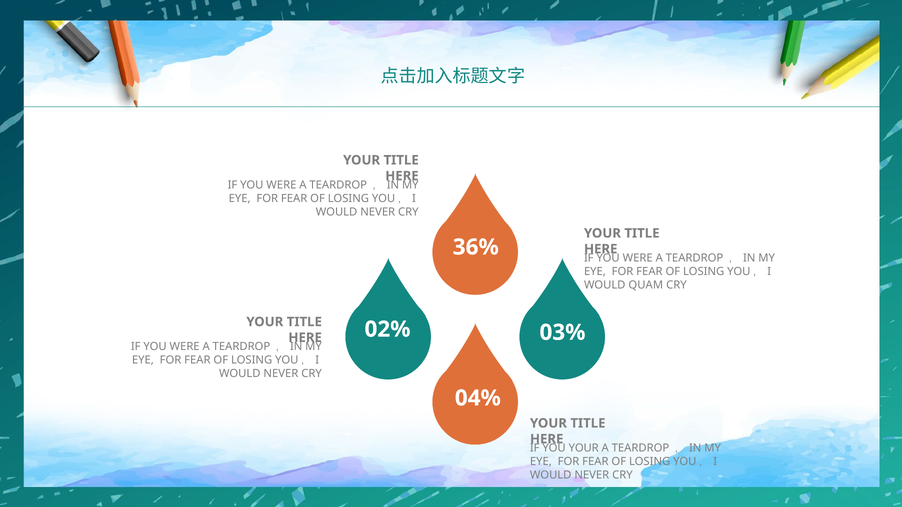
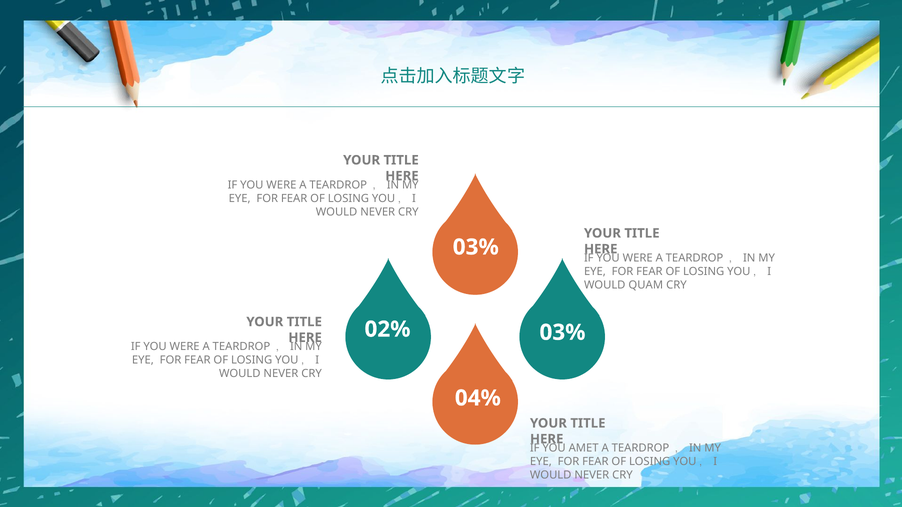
36%: 36% -> 03% (476, 247)
YOUR: YOUR -> AMET (584, 448)
